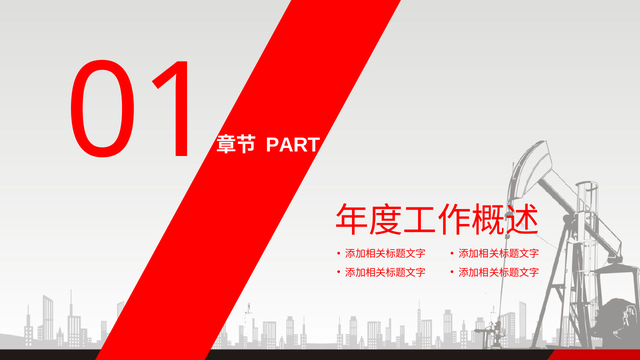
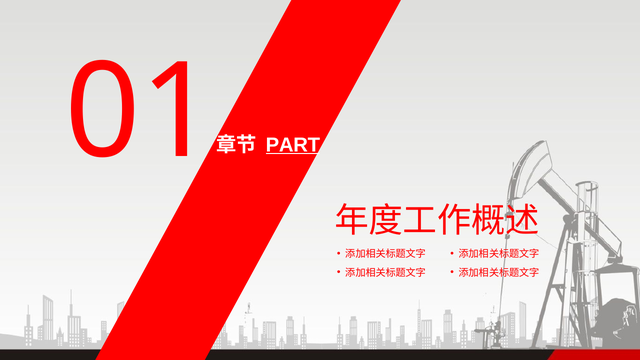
PART underline: none -> present (293, 145)
